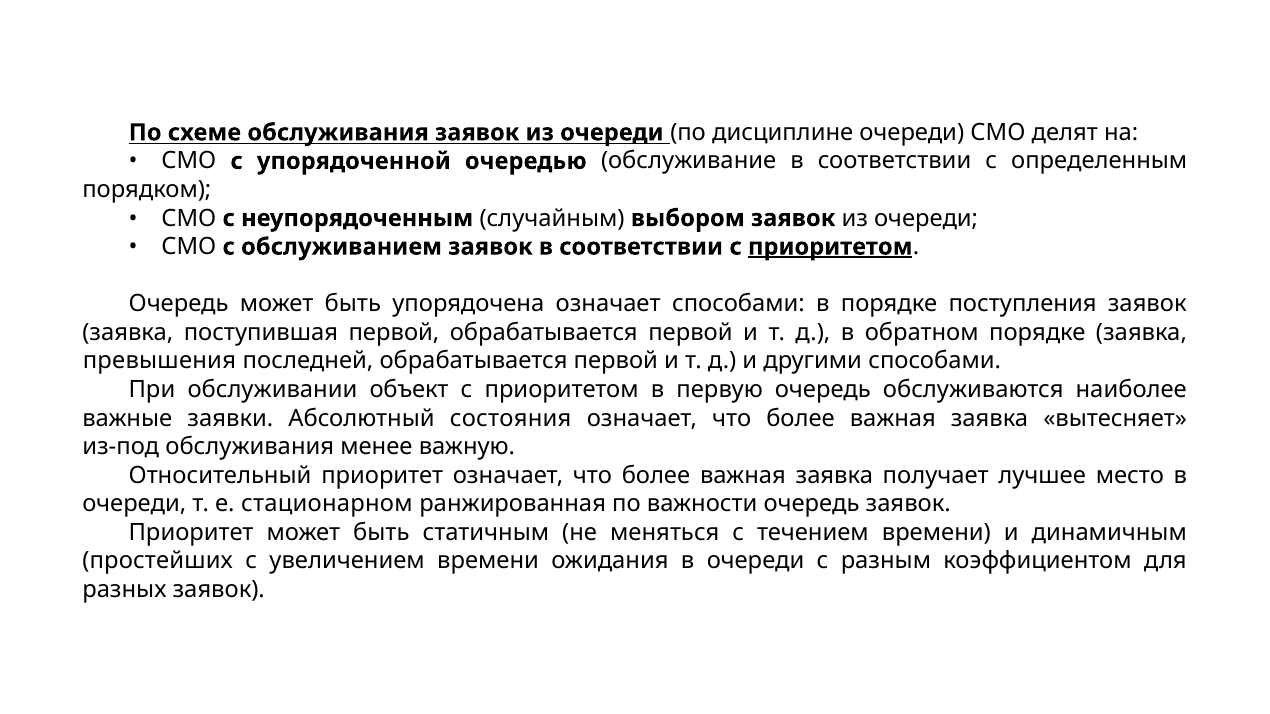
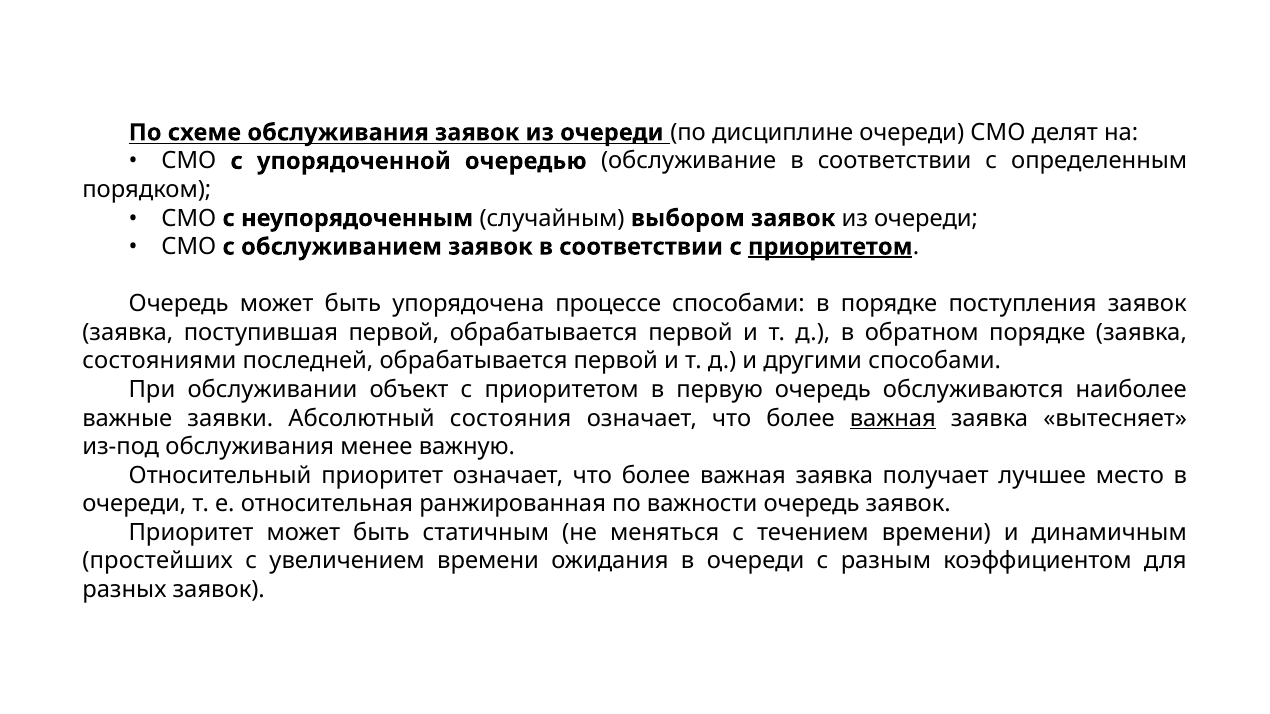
упорядочена означает: означает -> процессе (608, 304)
превышения: превышения -> состояниями (159, 361)
важная underline: none -> present (893, 418)
стационарном: стационарном -> относительная (327, 504)
